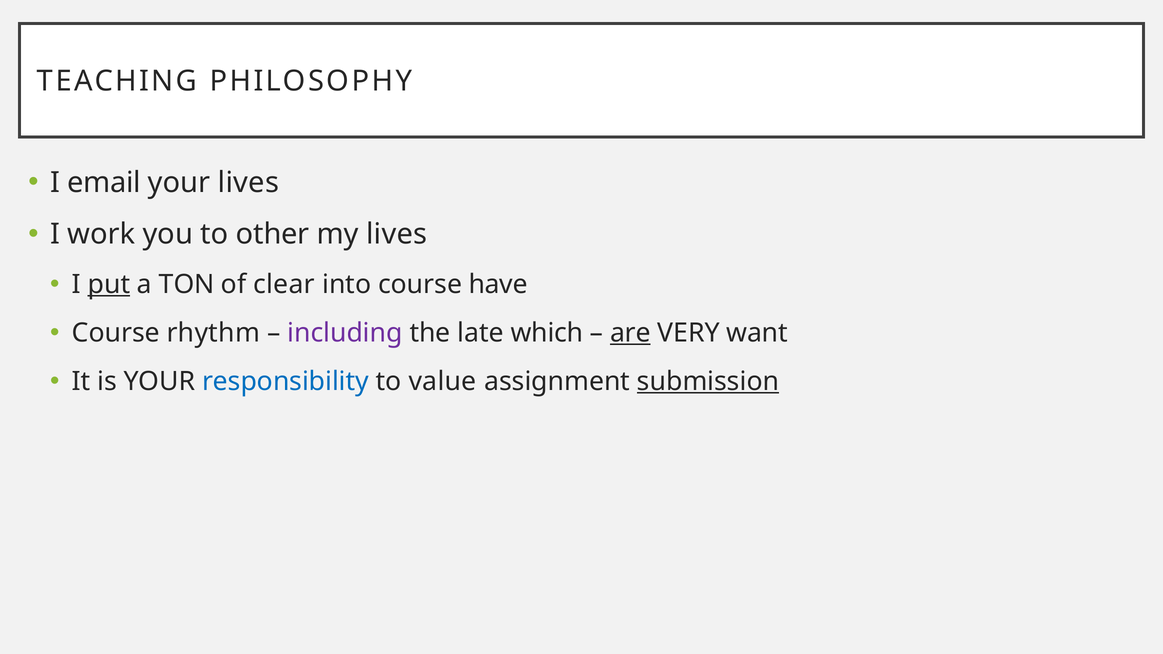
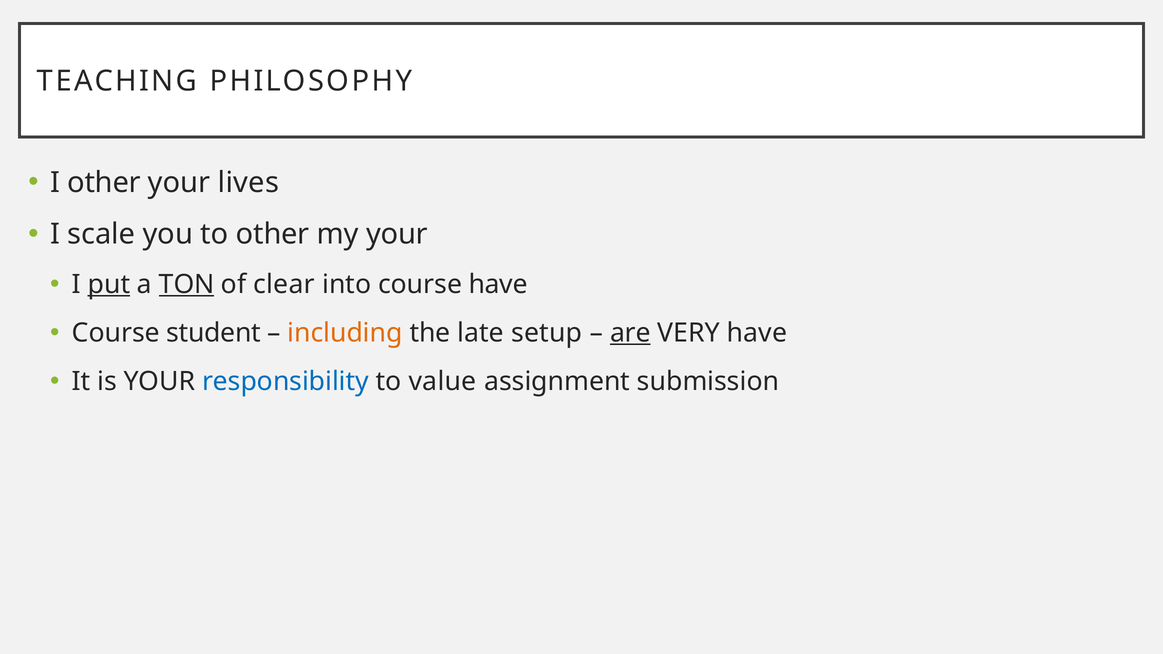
I email: email -> other (104, 183)
work: work -> scale (101, 234)
my lives: lives -> your (397, 234)
TON underline: none -> present (187, 284)
rhythm: rhythm -> student (214, 333)
including colour: purple -> orange (345, 333)
which: which -> setup (547, 333)
VERY want: want -> have (757, 333)
submission underline: present -> none (708, 381)
